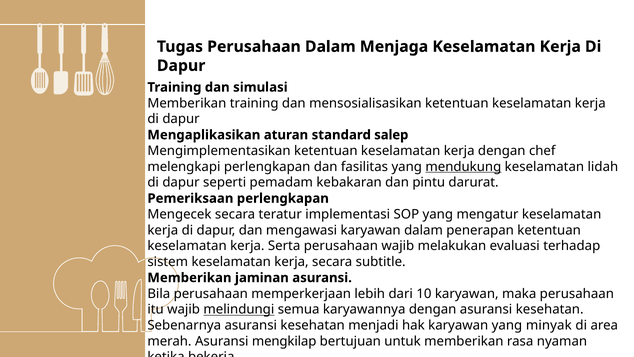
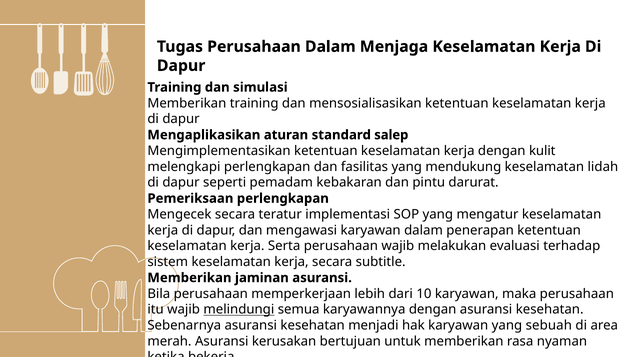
chef: chef -> kulit (542, 151)
mendukung underline: present -> none (463, 166)
minyak: minyak -> sebuah (549, 325)
mengkilap: mengkilap -> kerusakan (284, 341)
